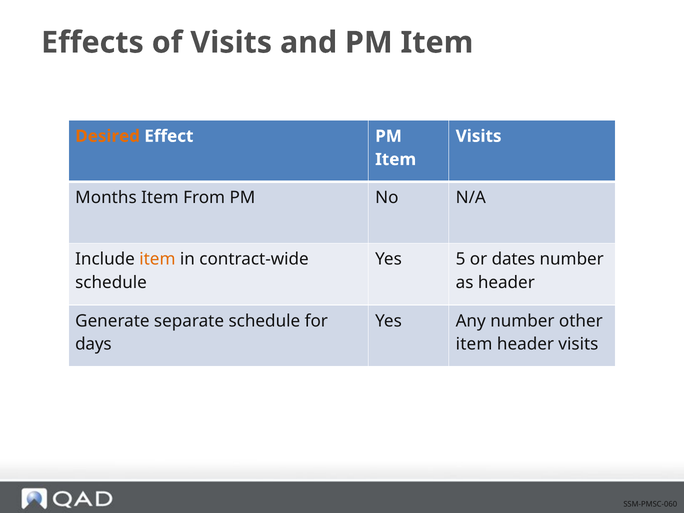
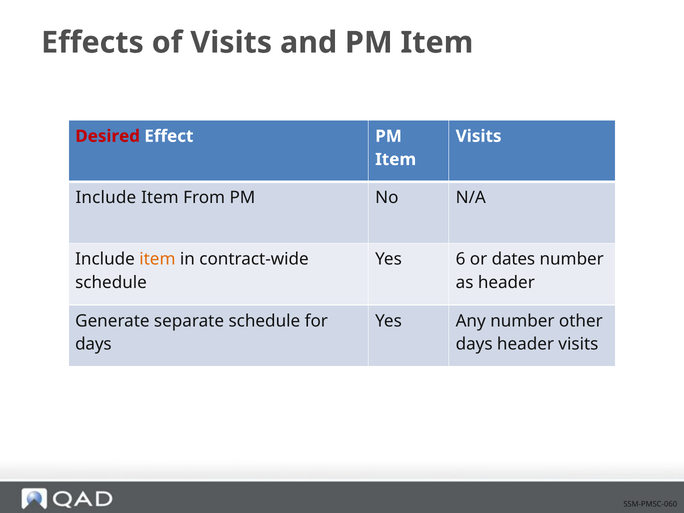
Desired colour: orange -> red (108, 136)
Months: Months -> Include (106, 198)
5: 5 -> 6 (461, 259)
item: item -> days (474, 344)
